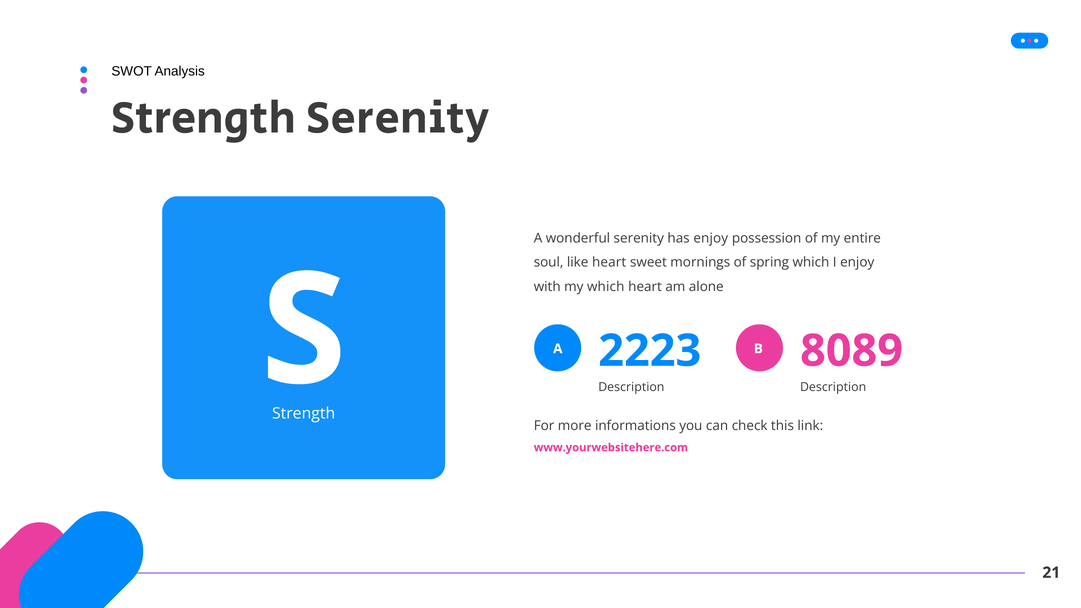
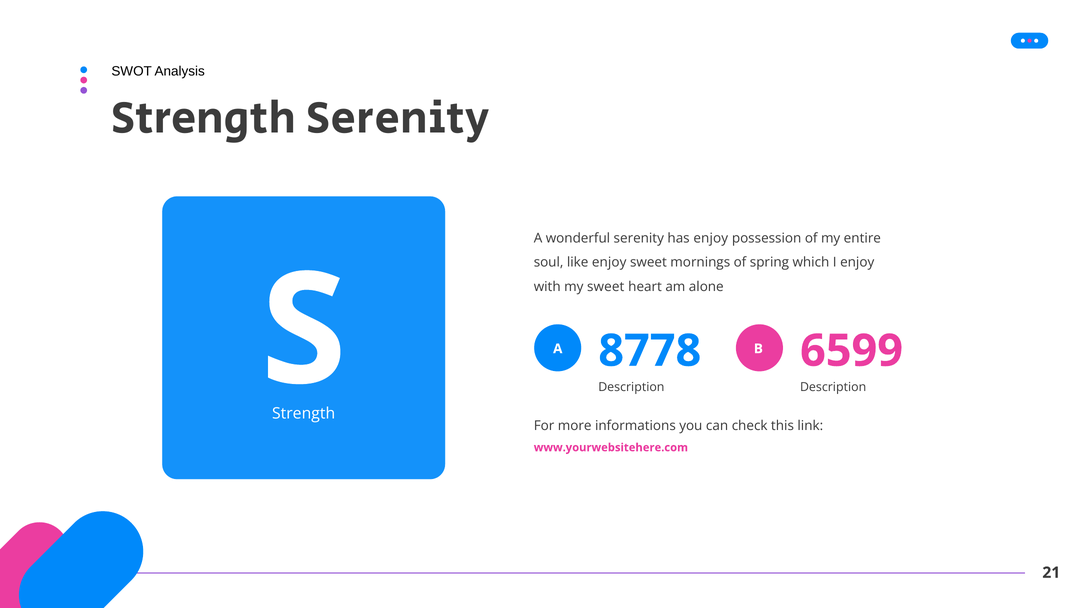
like heart: heart -> enjoy (609, 263)
my which: which -> sweet (606, 287)
2223: 2223 -> 8778 (650, 351)
8089: 8089 -> 6599 (852, 351)
